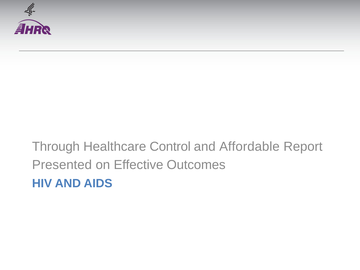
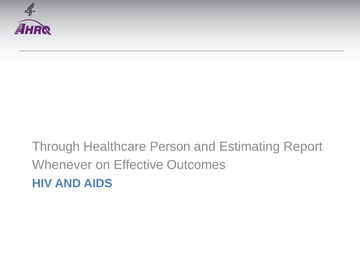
Control: Control -> Person (170, 147)
Affordable: Affordable -> Estimating (250, 147)
Presented: Presented -> Whenever (62, 165)
